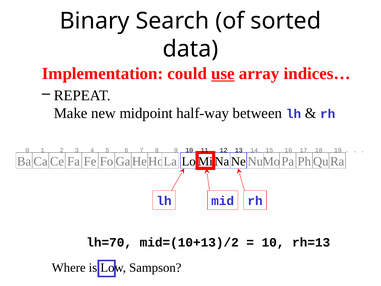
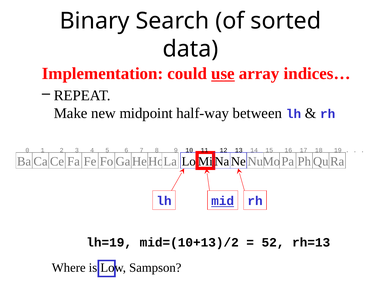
mid underline: none -> present (223, 201)
lh=70: lh=70 -> lh=19 (109, 242)
10: 10 -> 52 (273, 242)
